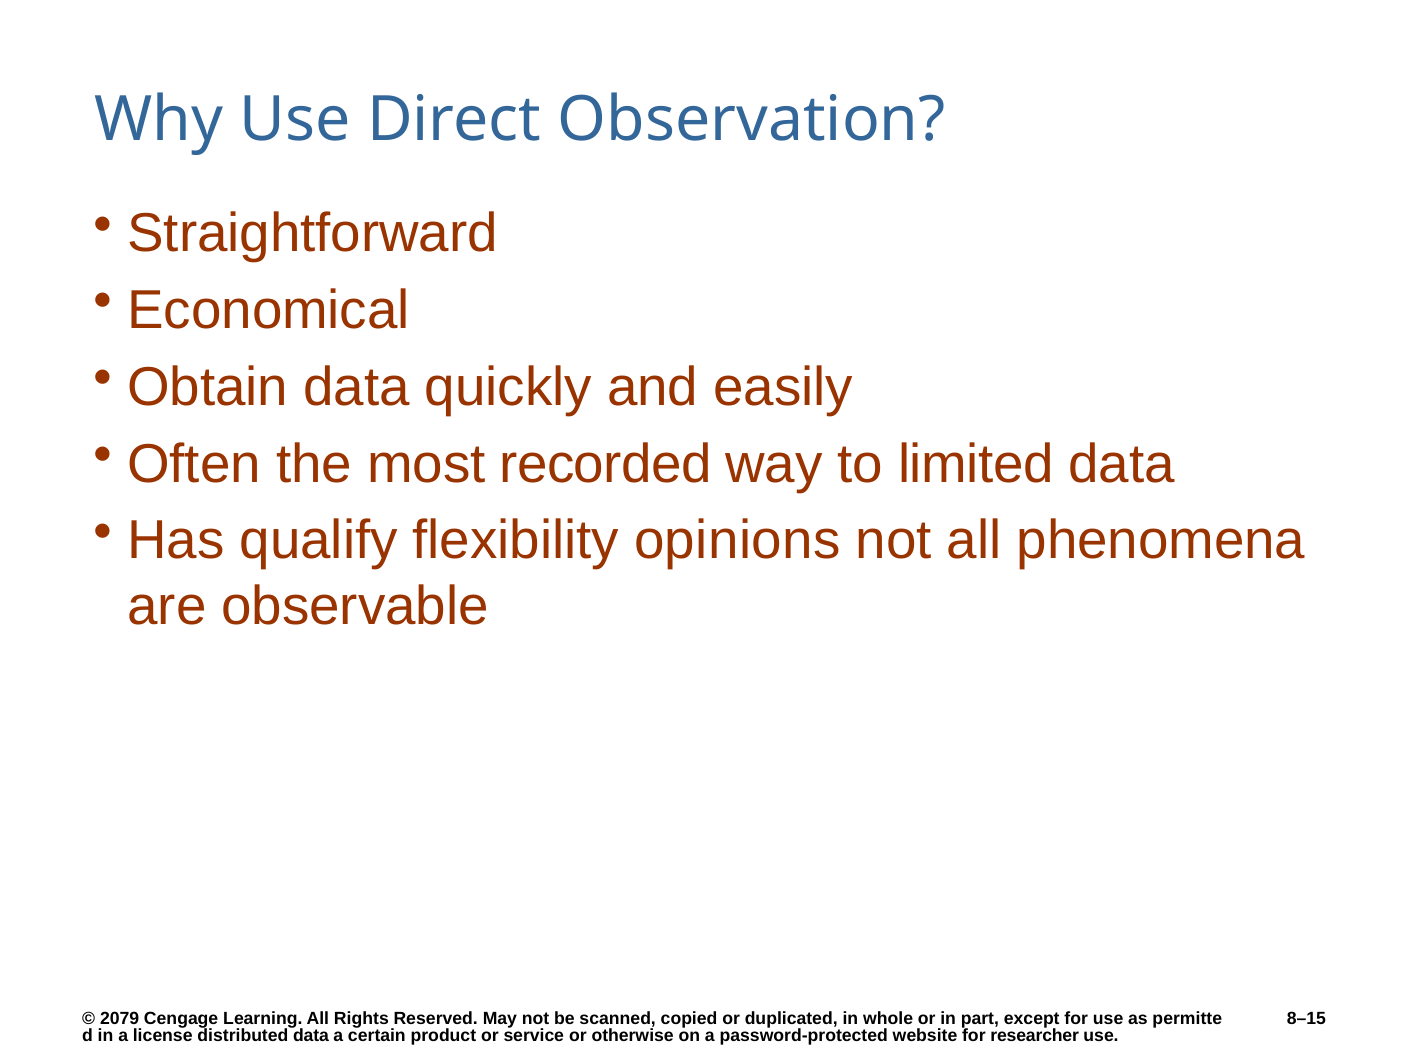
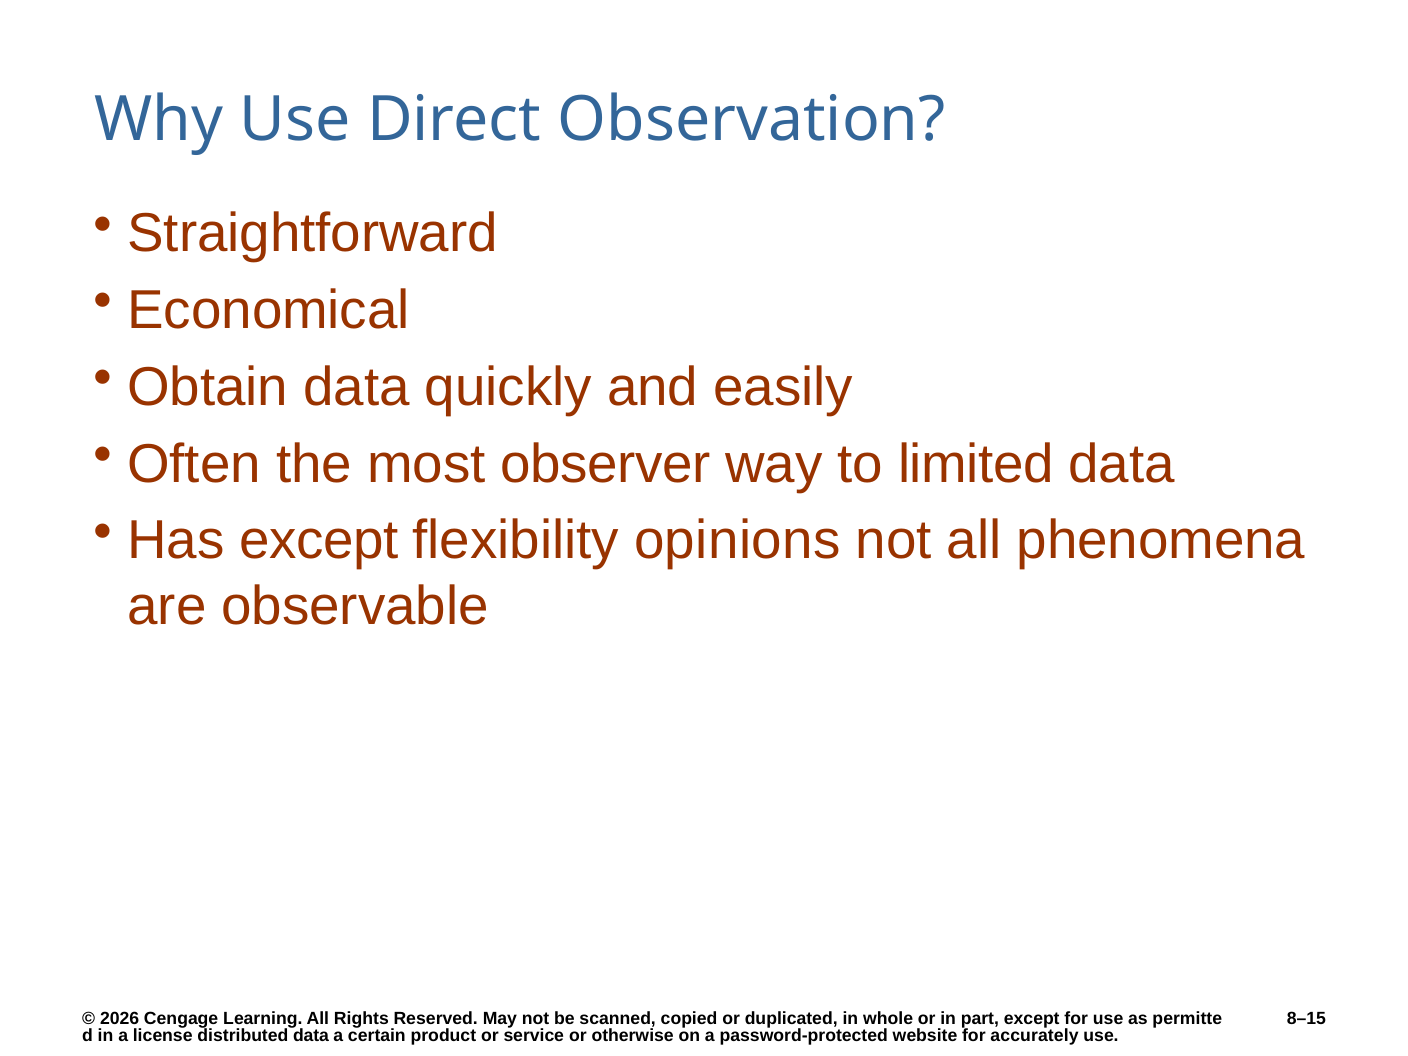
recorded: recorded -> observer (606, 464)
Has qualify: qualify -> except (319, 541)
2079: 2079 -> 2026 (120, 1019)
researcher: researcher -> accurately (1035, 1036)
